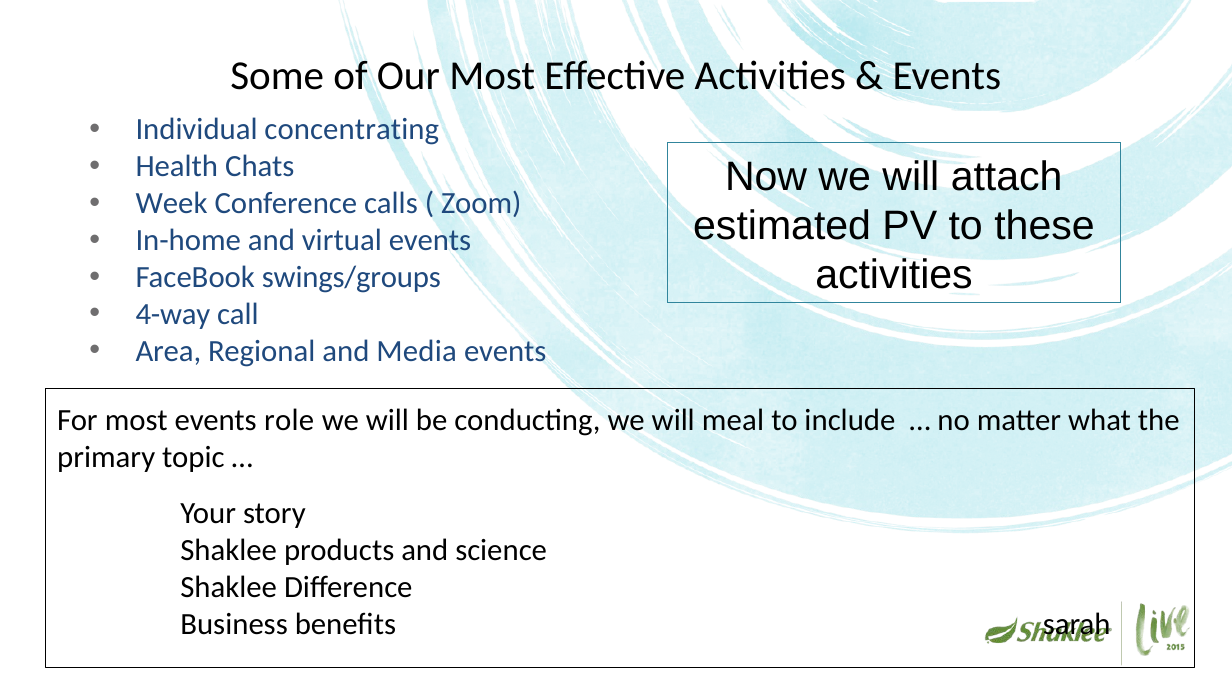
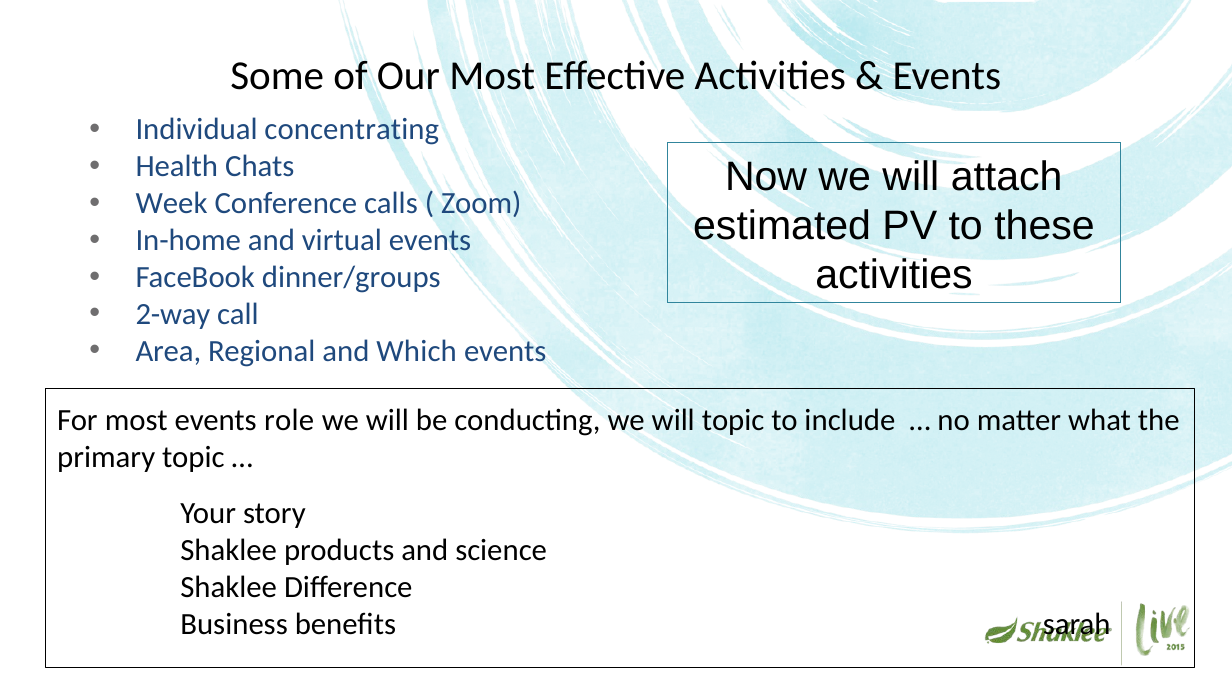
swings/groups: swings/groups -> dinner/groups (351, 278)
4-way: 4-way -> 2-way (173, 314)
Media: Media -> Which (417, 351)
will meal: meal -> topic (733, 421)
